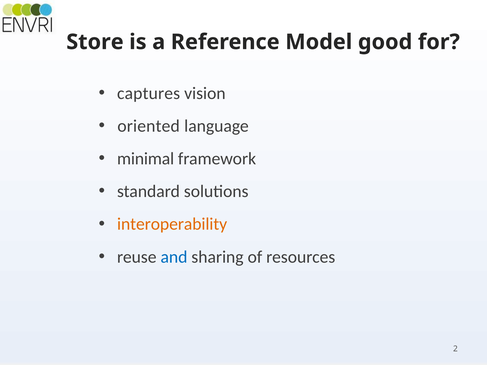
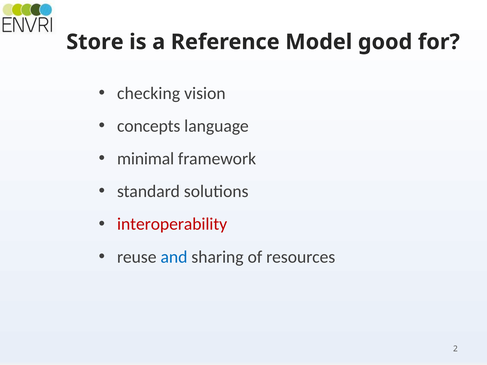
captures: captures -> checking (149, 93)
oriented: oriented -> concepts (149, 126)
interoperability colour: orange -> red (172, 224)
